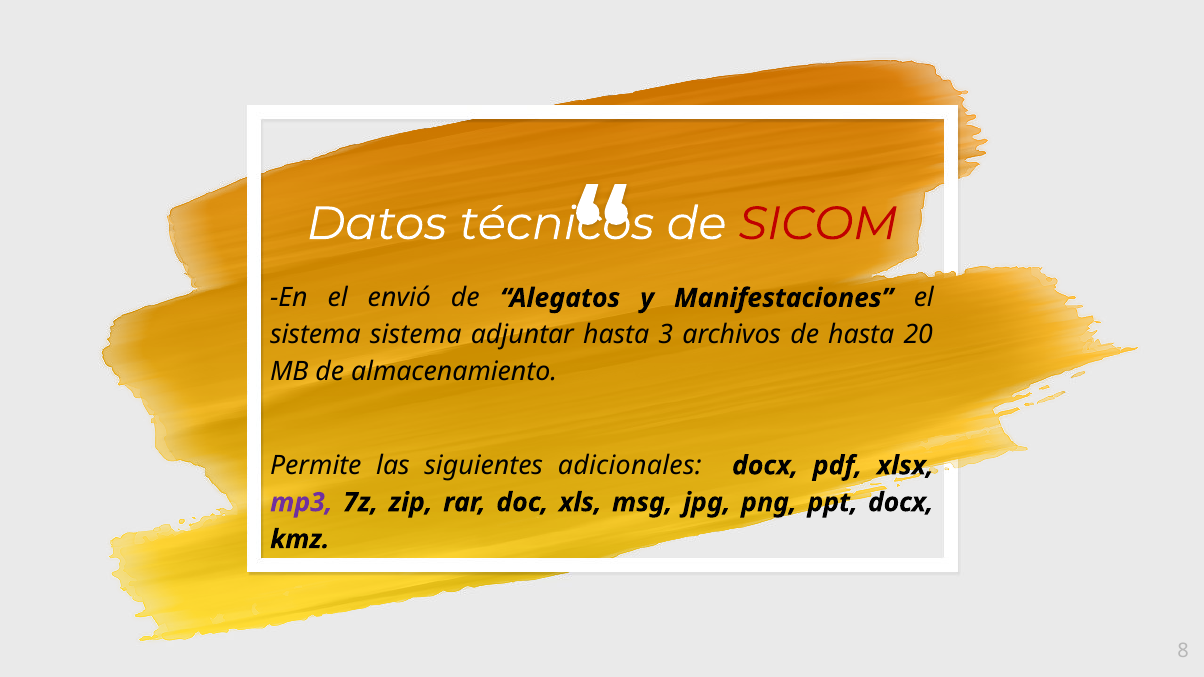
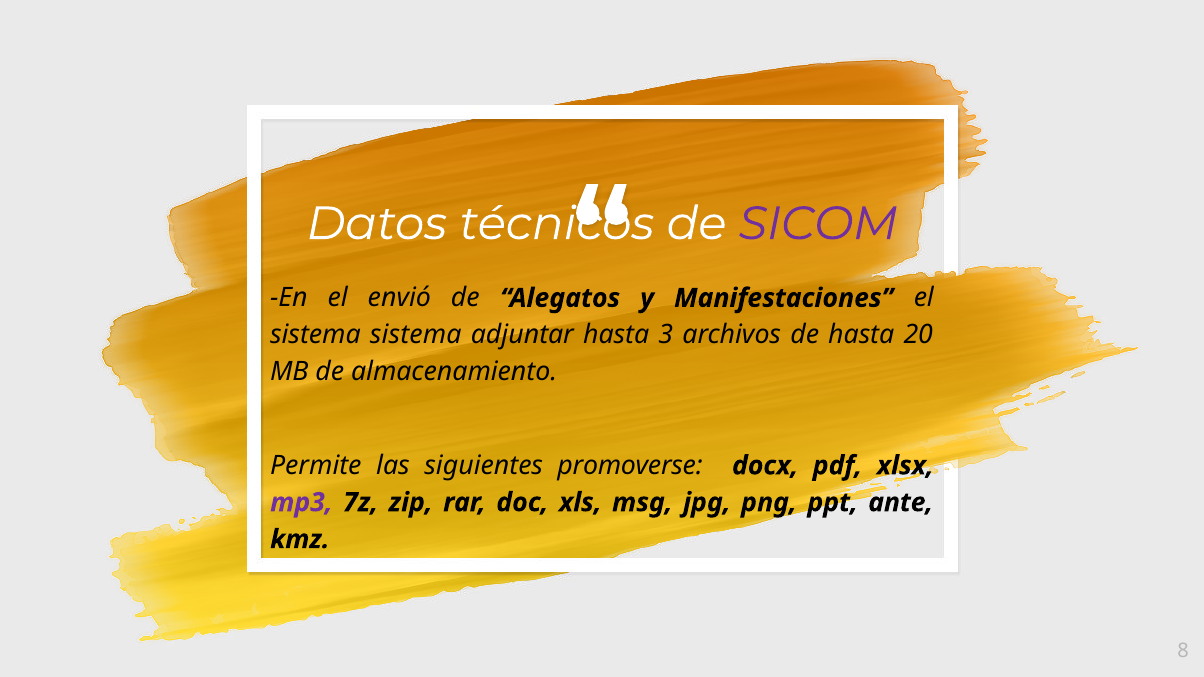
SICOM colour: red -> purple (818, 224)
adicionales: adicionales -> promoverse (630, 466)
ppt docx: docx -> ante (901, 503)
